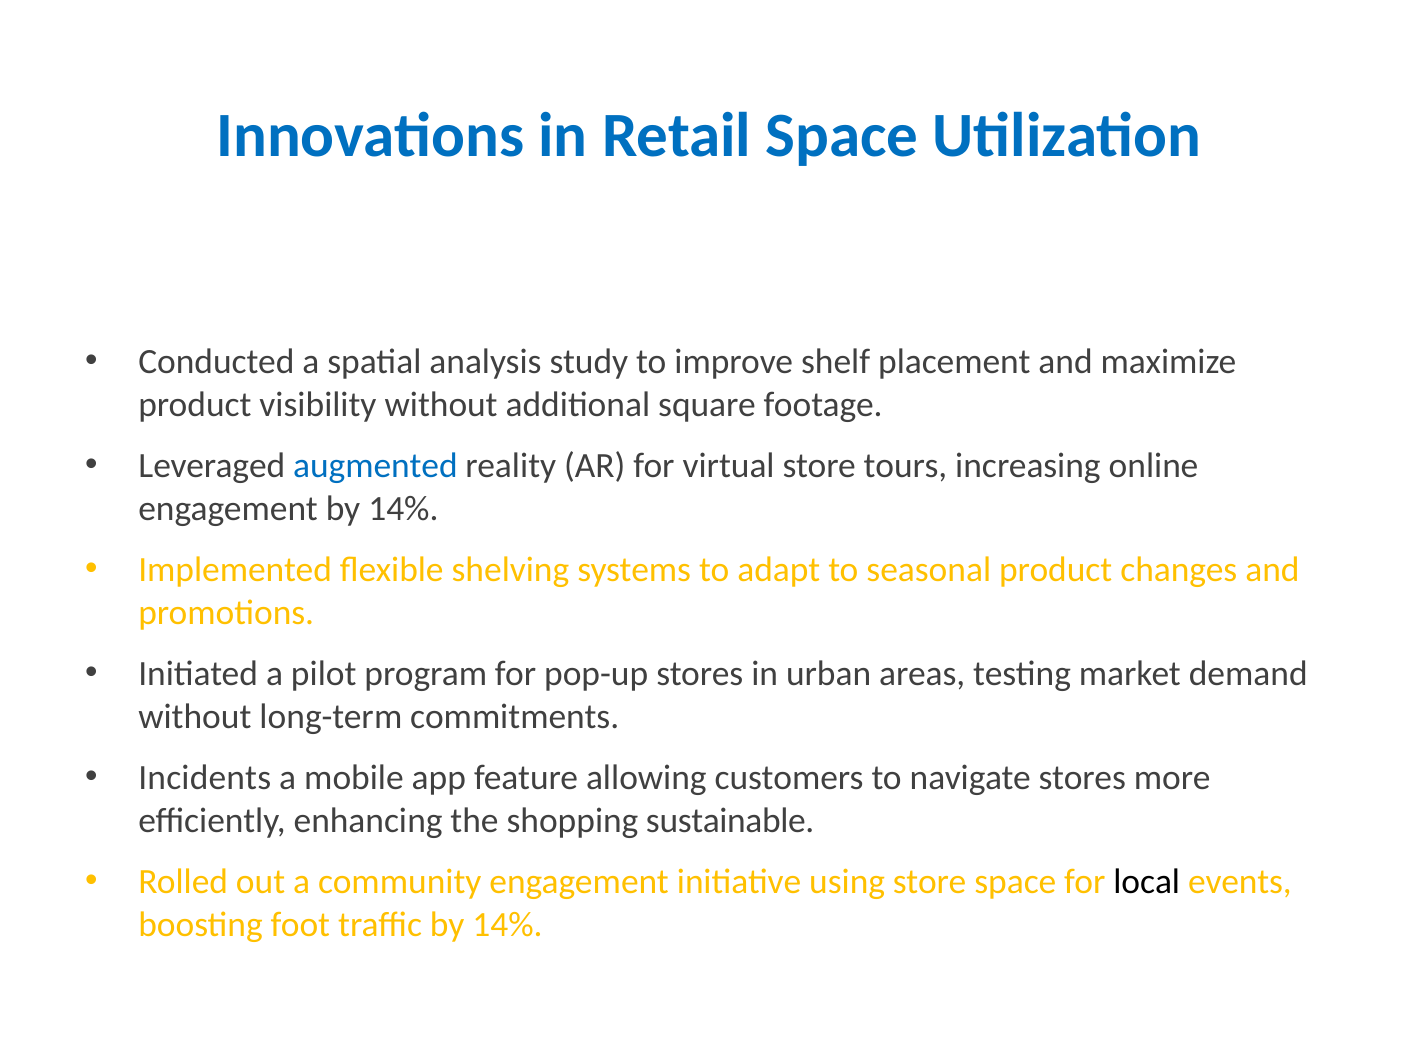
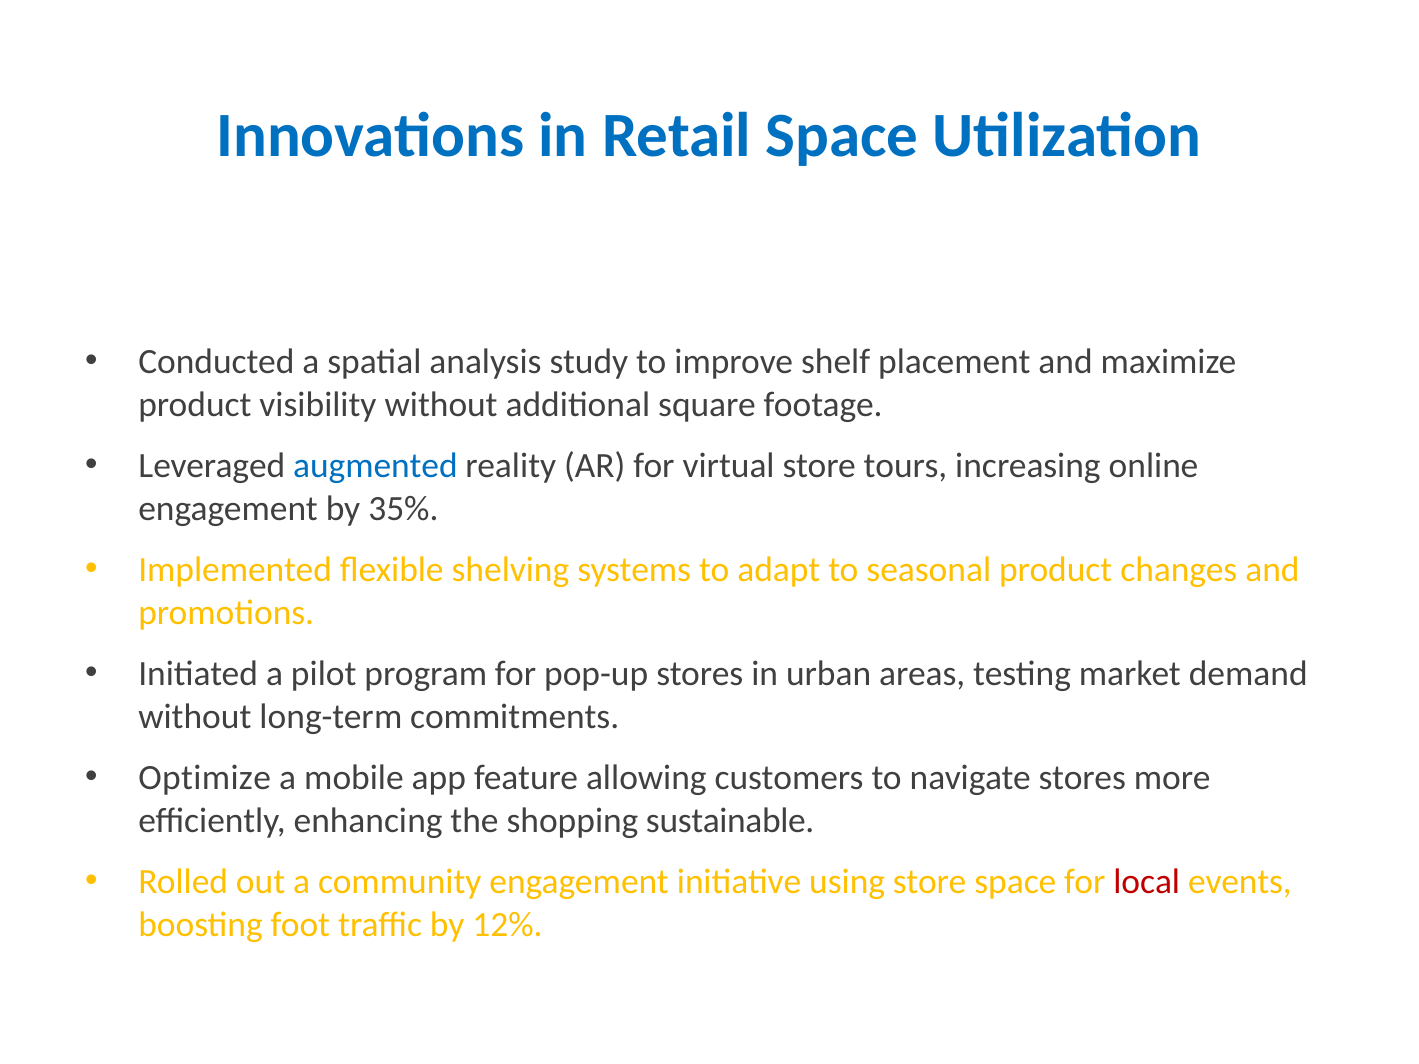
engagement by 14%: 14% -> 35% (403, 509)
Incidents: Incidents -> Optimize (205, 778)
local colour: black -> red (1147, 882)
traffic by 14%: 14% -> 12% (508, 925)
